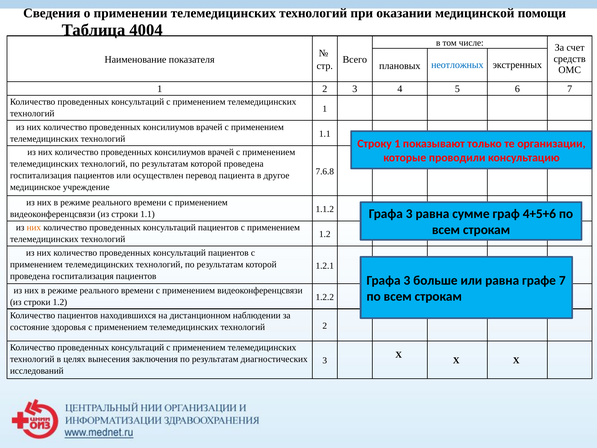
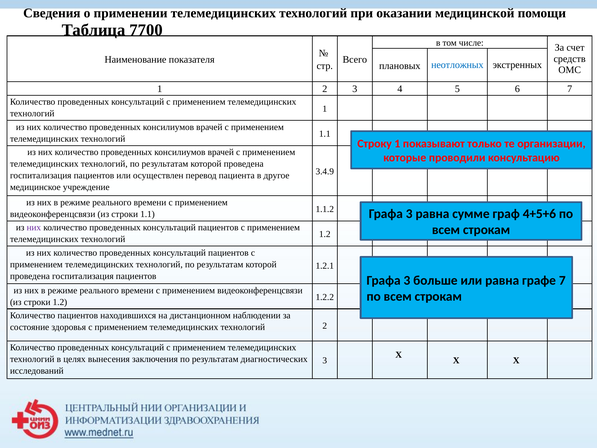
4004: 4004 -> 7700 (146, 30)
7.6.8: 7.6.8 -> 3.4.9 (325, 171)
них colour: orange -> purple (34, 227)
